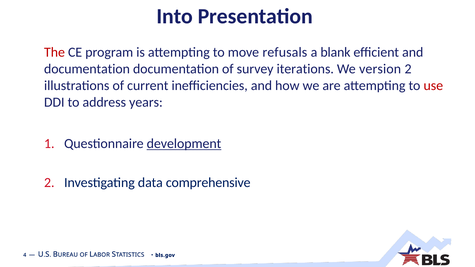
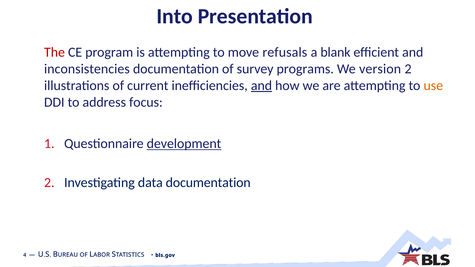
documentation: documentation -> inconsistencies (87, 69)
iterations: iterations -> programs (305, 69)
and underline: none -> present (261, 86)
use colour: red -> orange (433, 86)
years: years -> focus (146, 102)
data comprehensive: comprehensive -> documentation (208, 183)
